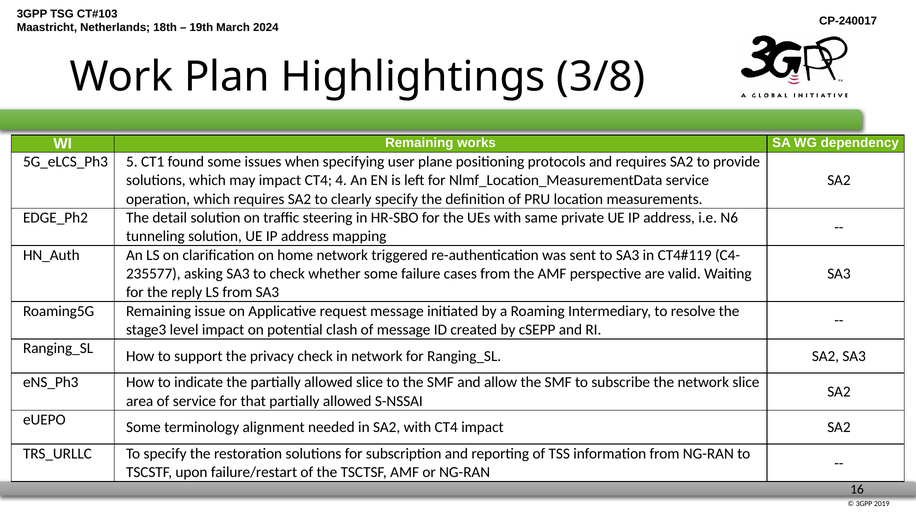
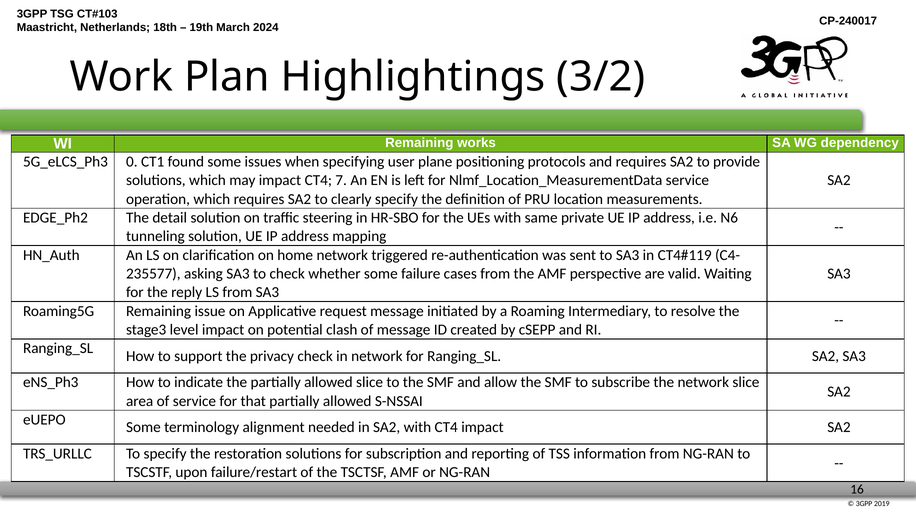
3/8: 3/8 -> 3/2 (601, 77)
5: 5 -> 0 (132, 162)
4: 4 -> 7 (341, 181)
